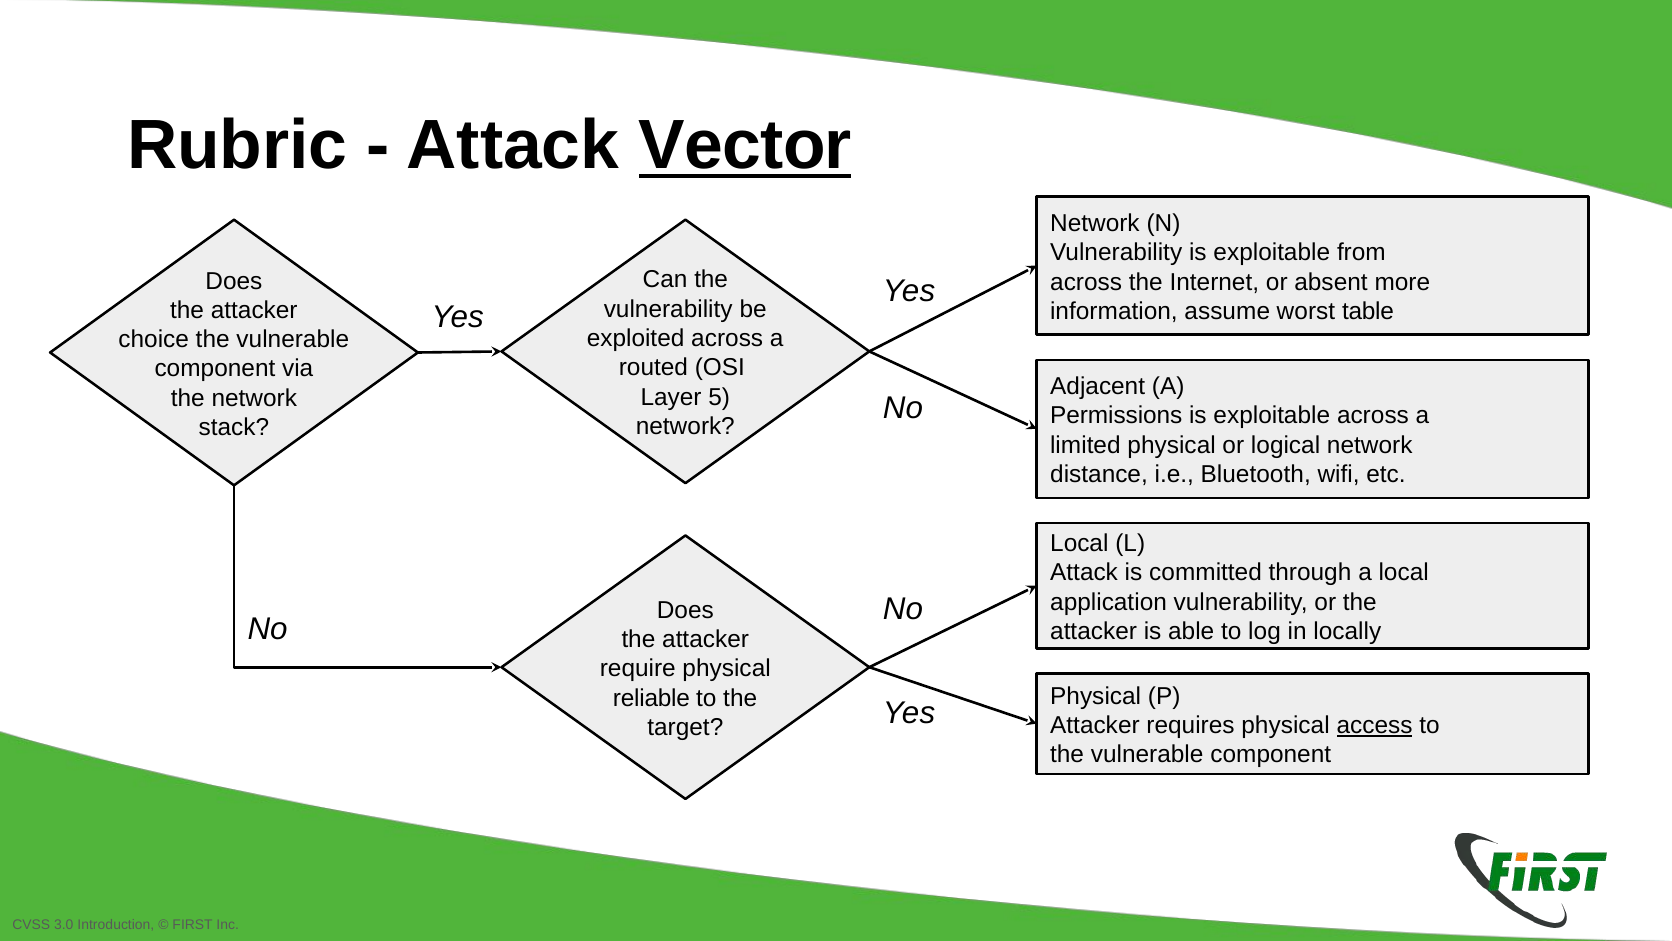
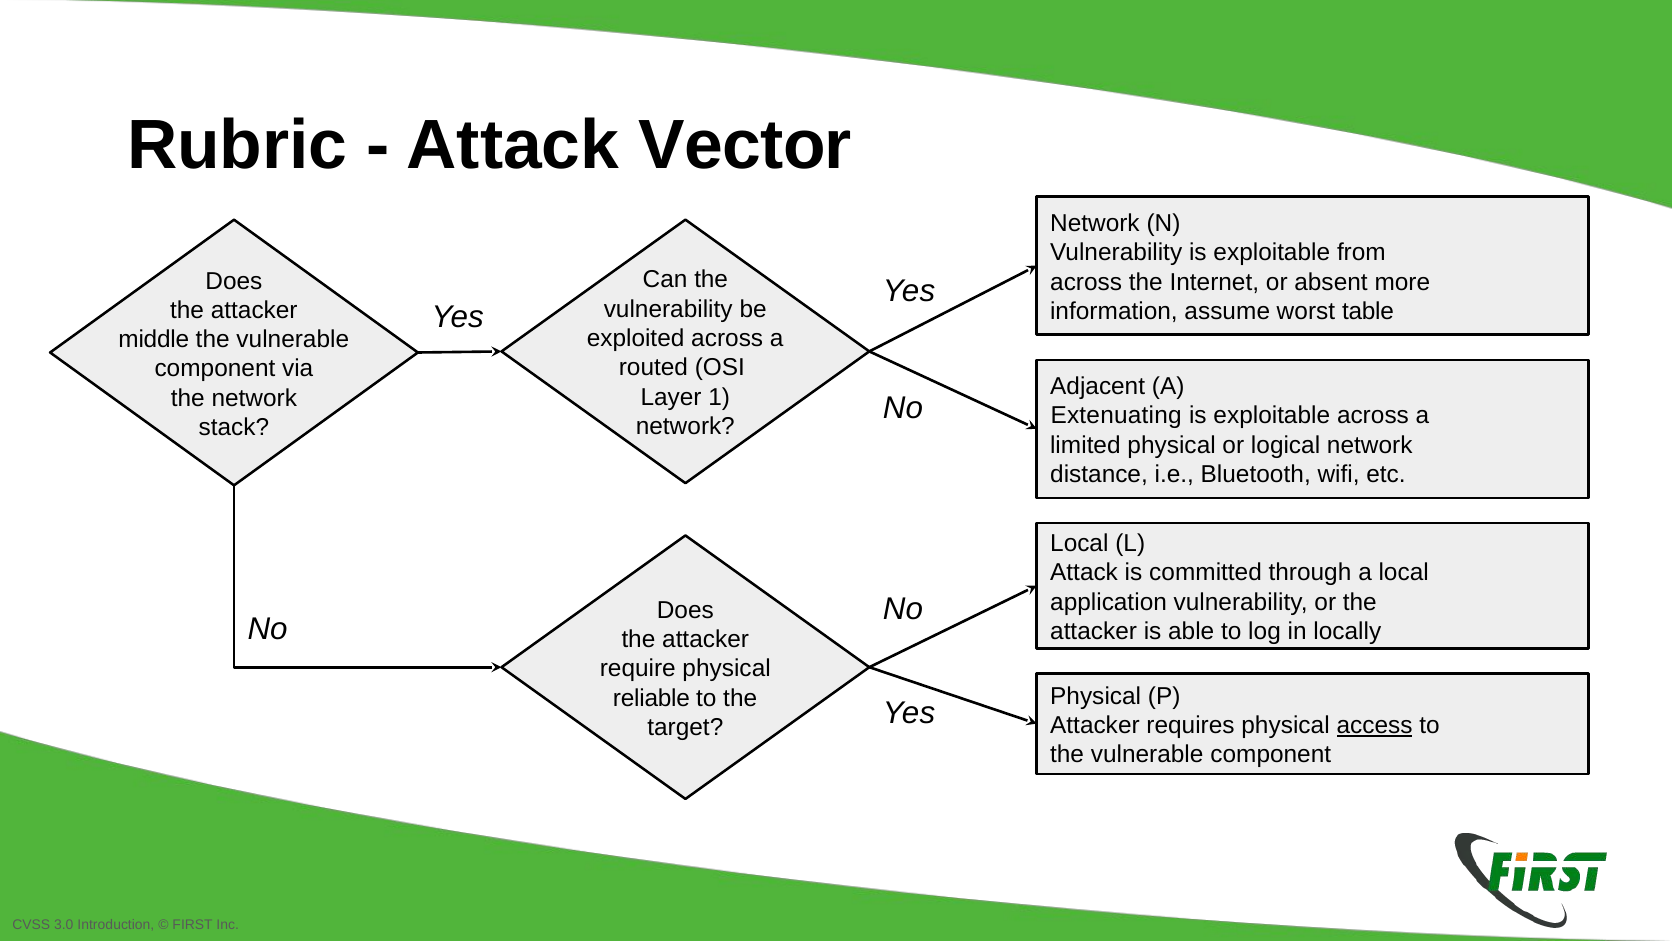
Vector underline: present -> none (745, 146)
choice: choice -> middle (154, 339)
5: 5 -> 1 (719, 397)
Permissions: Permissions -> Extenuating (1116, 416)
